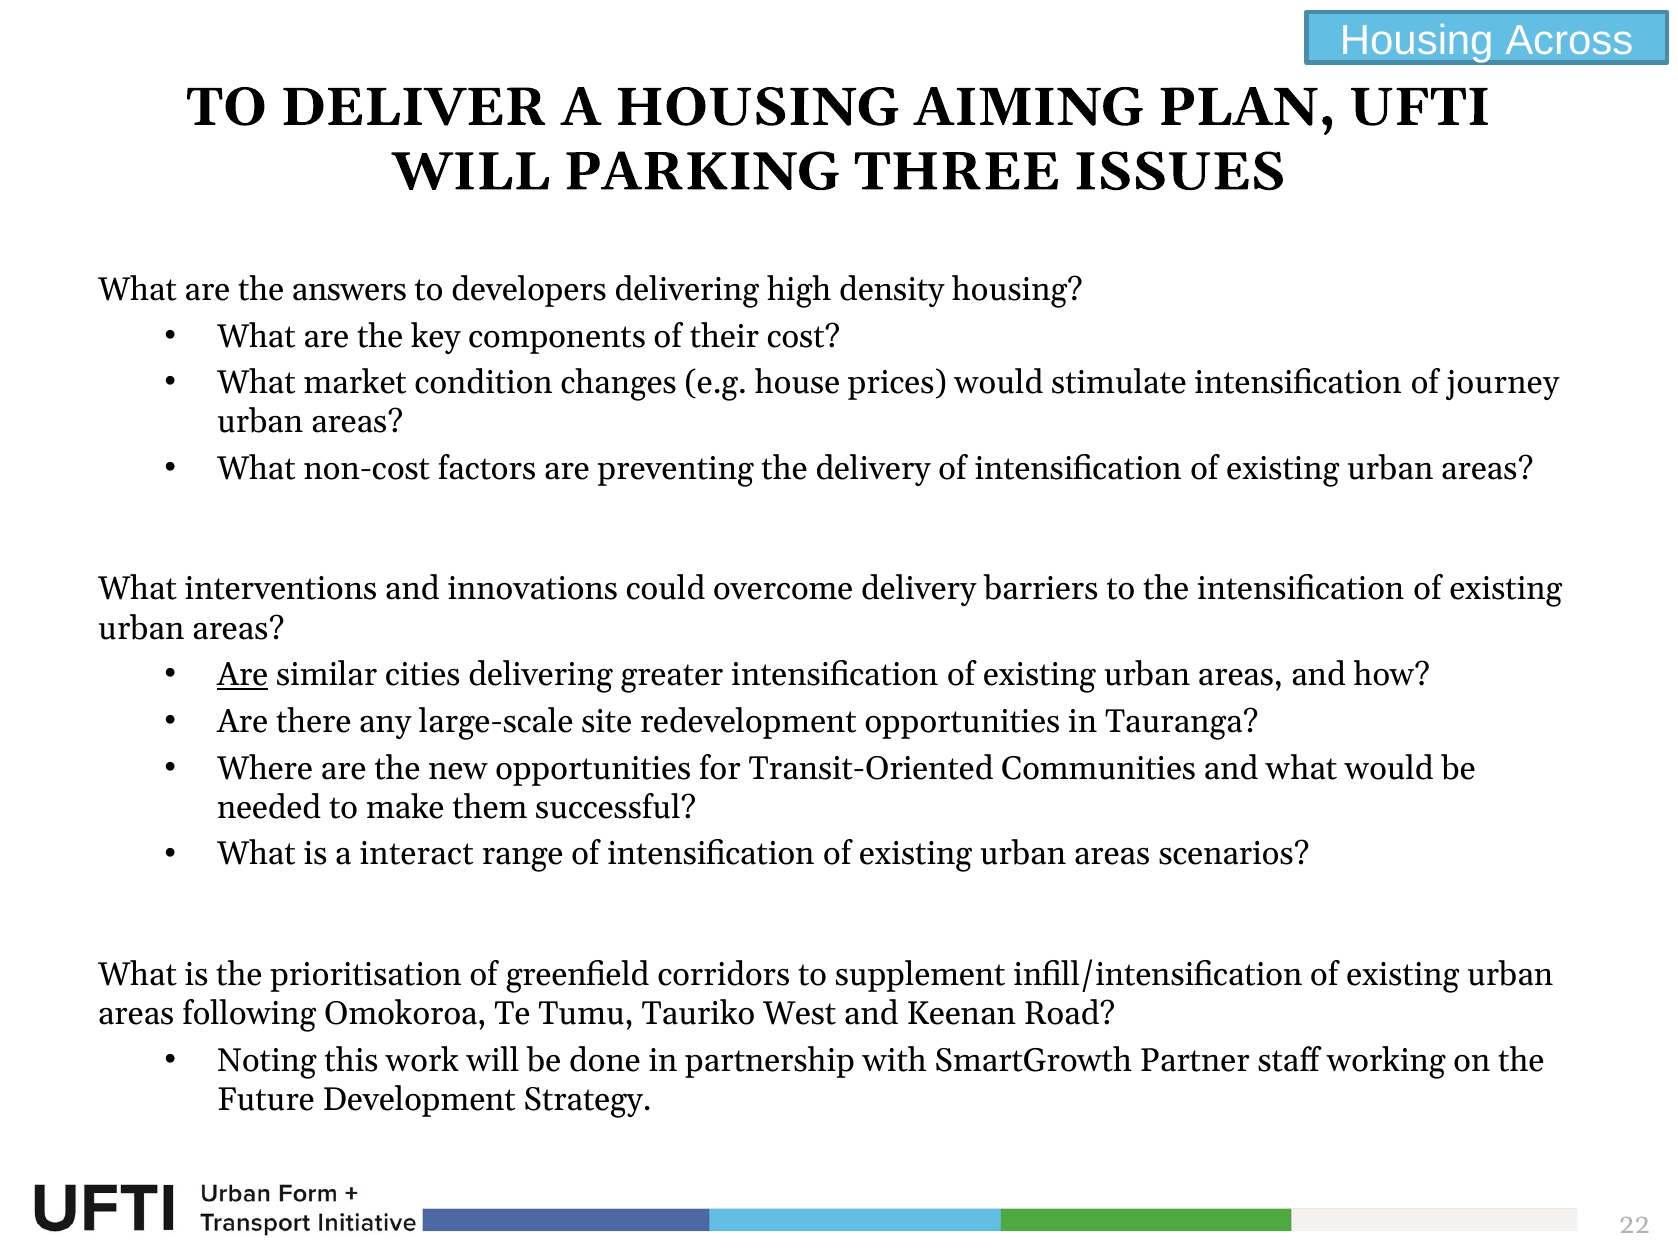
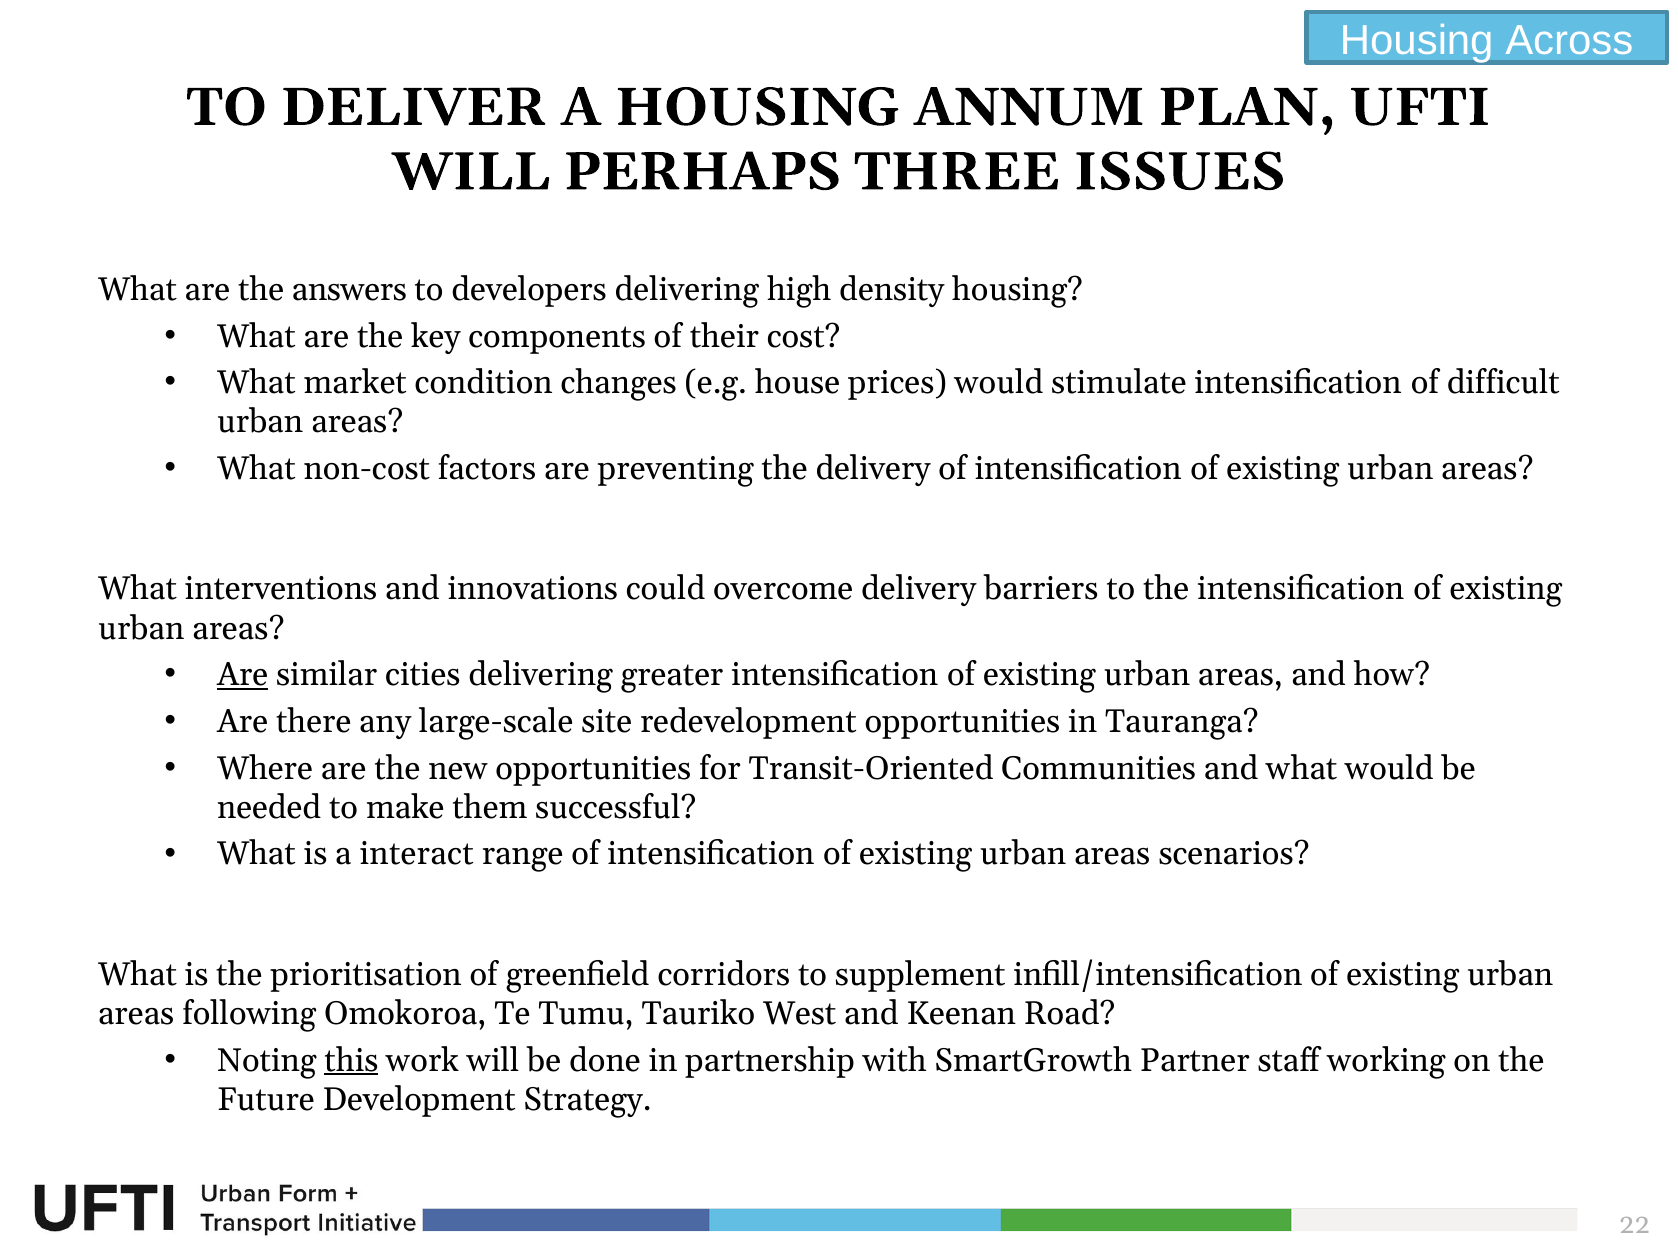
AIMING: AIMING -> ANNUM (1029, 107)
PARKING: PARKING -> PERHAPS (702, 172)
journey: journey -> difficult (1503, 383)
this underline: none -> present (351, 1060)
